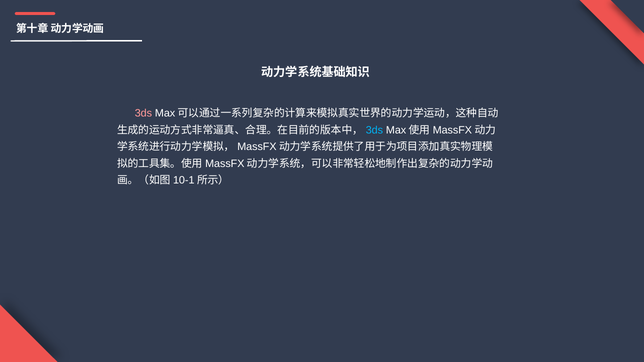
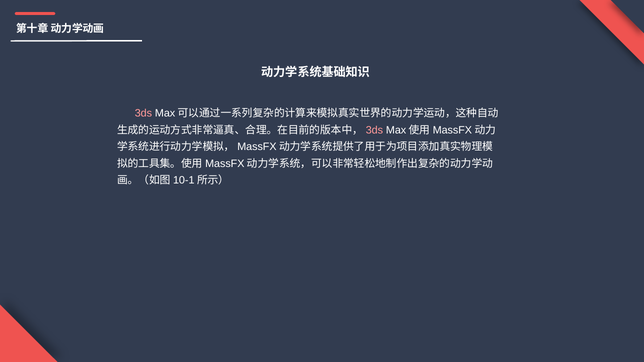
3ds colour: light blue -> pink (374, 130)
